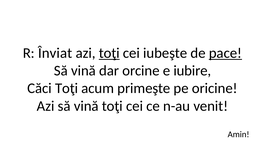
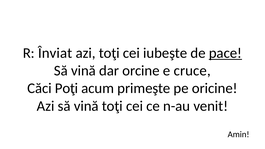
toţi underline: present -> none (109, 53)
iubire: iubire -> cruce (192, 71)
Căci Toţi: Toţi -> Poţi (67, 88)
